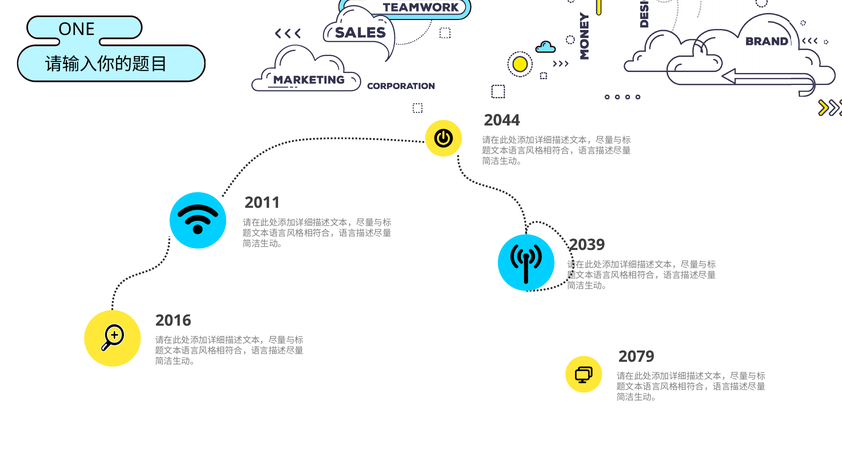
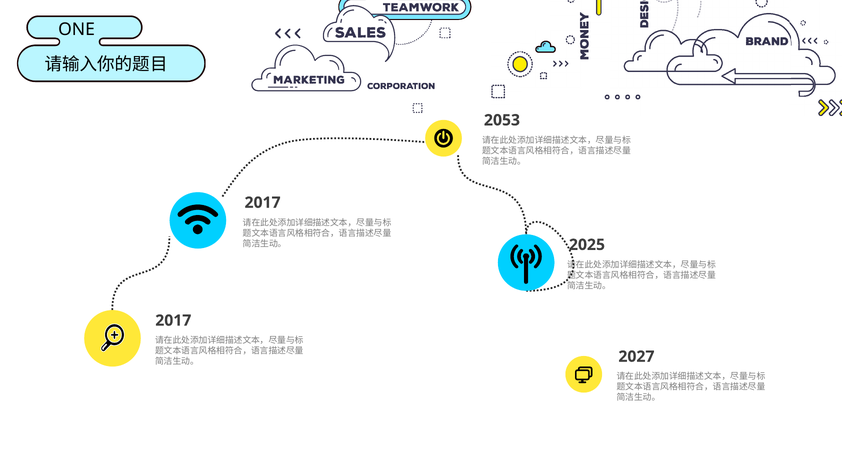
2044: 2044 -> 2053 (502, 120)
2011: 2011 -> 2017 (263, 203)
2039: 2039 -> 2025 (587, 245)
2016: 2016 -> 2017 (173, 321)
2079: 2079 -> 2027 (636, 357)
